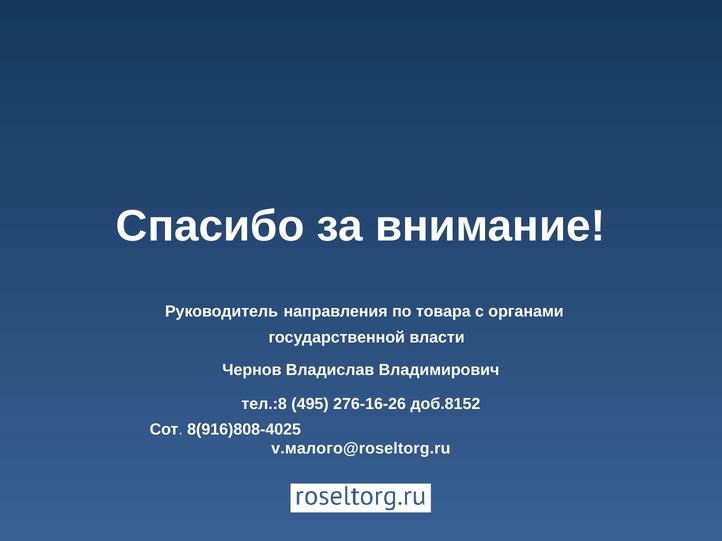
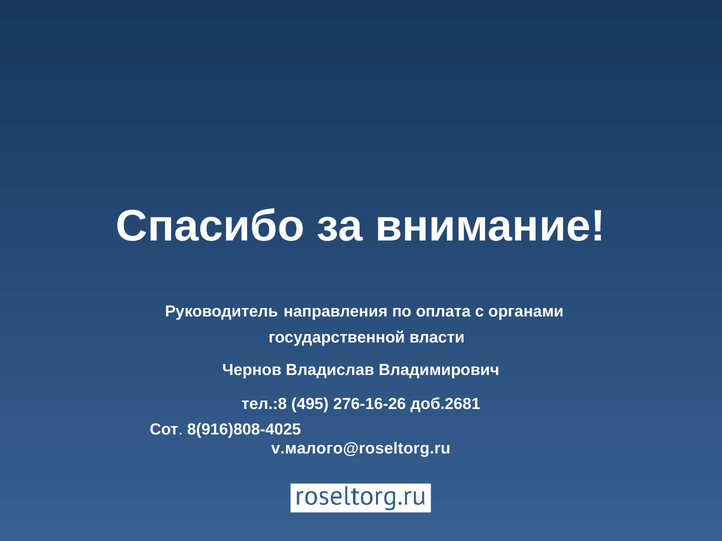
товара: товара -> оплата (443, 312)
доб.8152: доб.8152 -> доб.2681 (445, 405)
